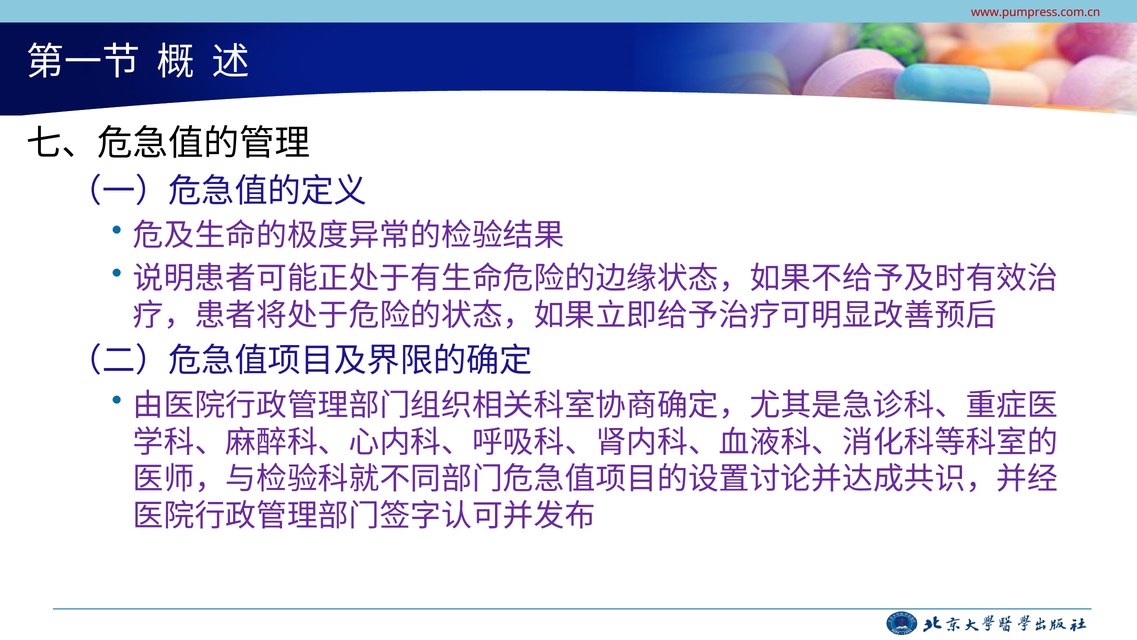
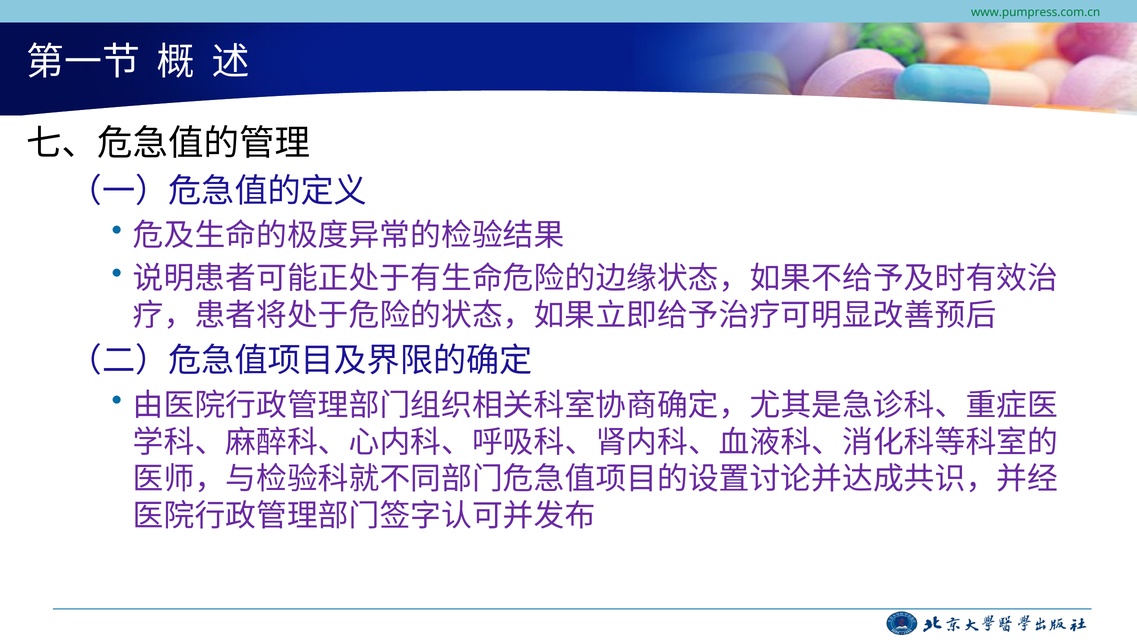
www.pumpress.com.cn colour: red -> green (1036, 12)
